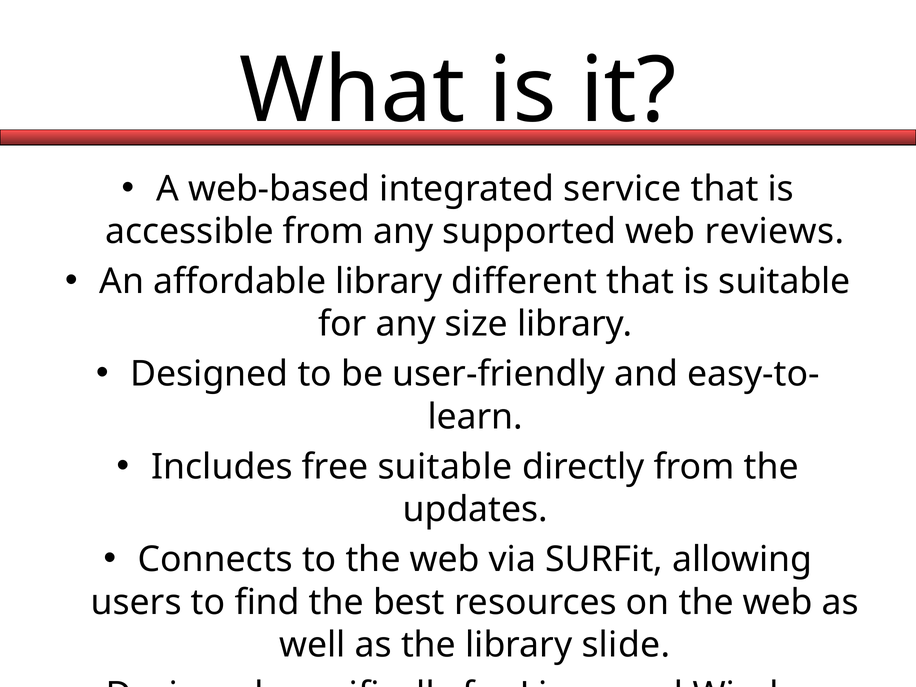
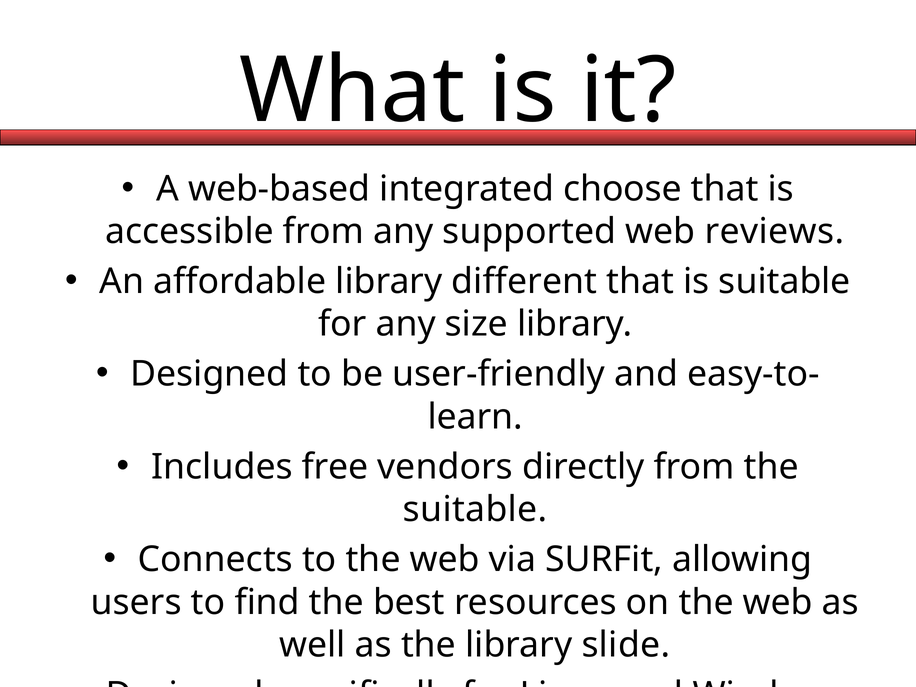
service: service -> choose (623, 189)
free suitable: suitable -> vendors (445, 467)
updates: updates -> suitable (475, 510)
